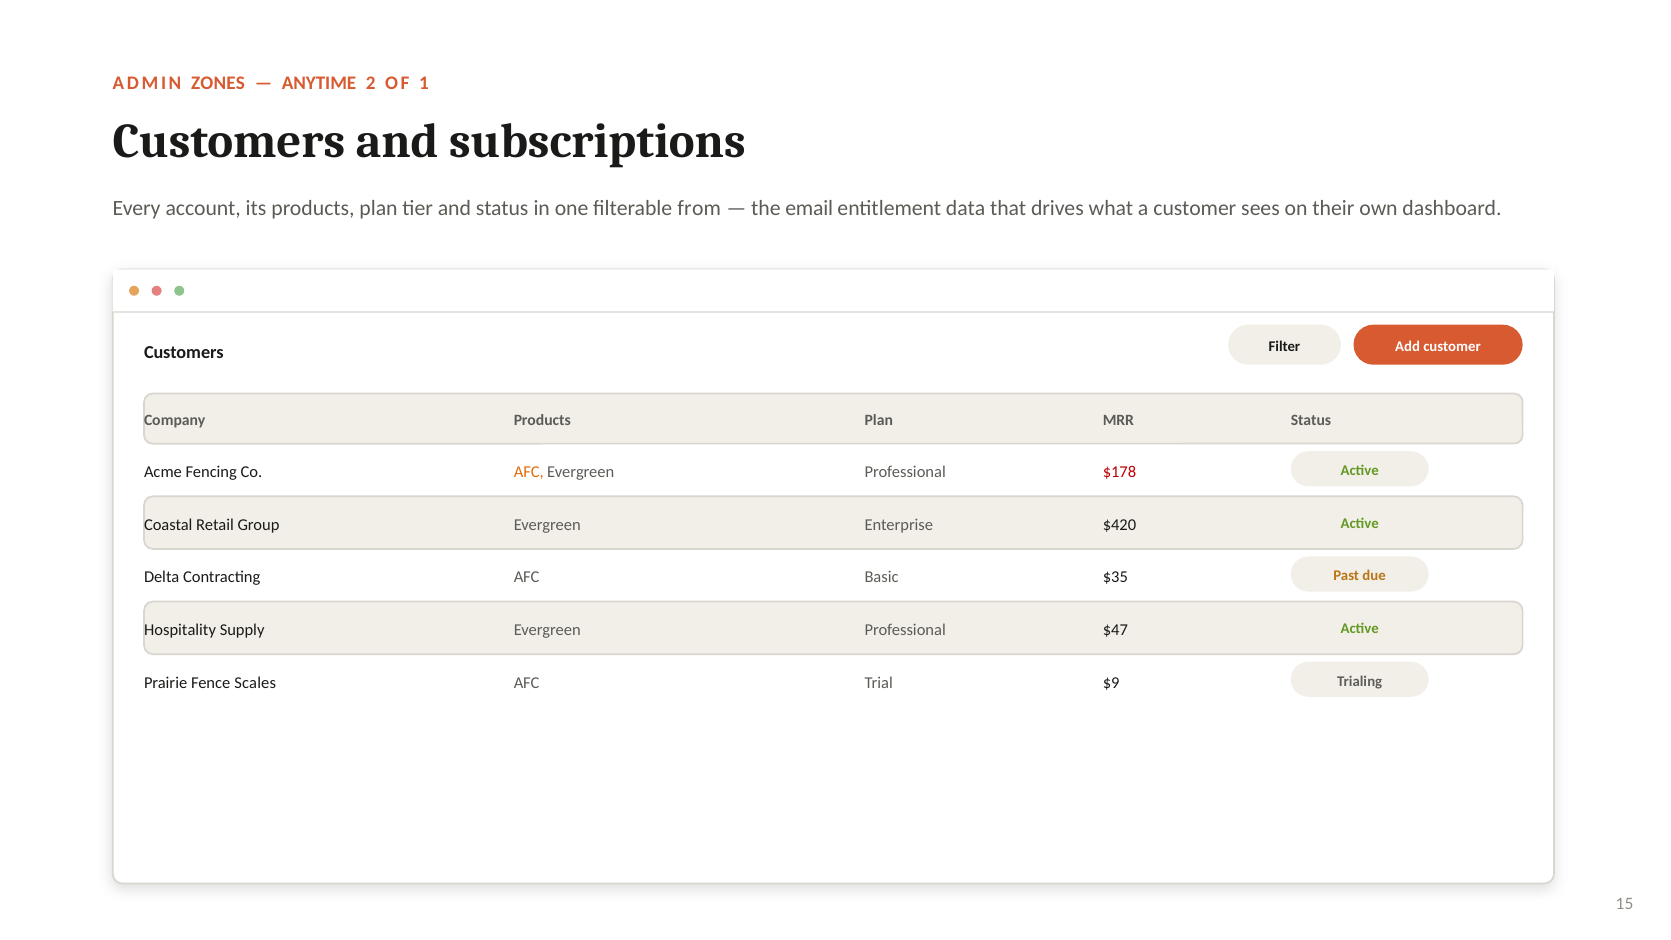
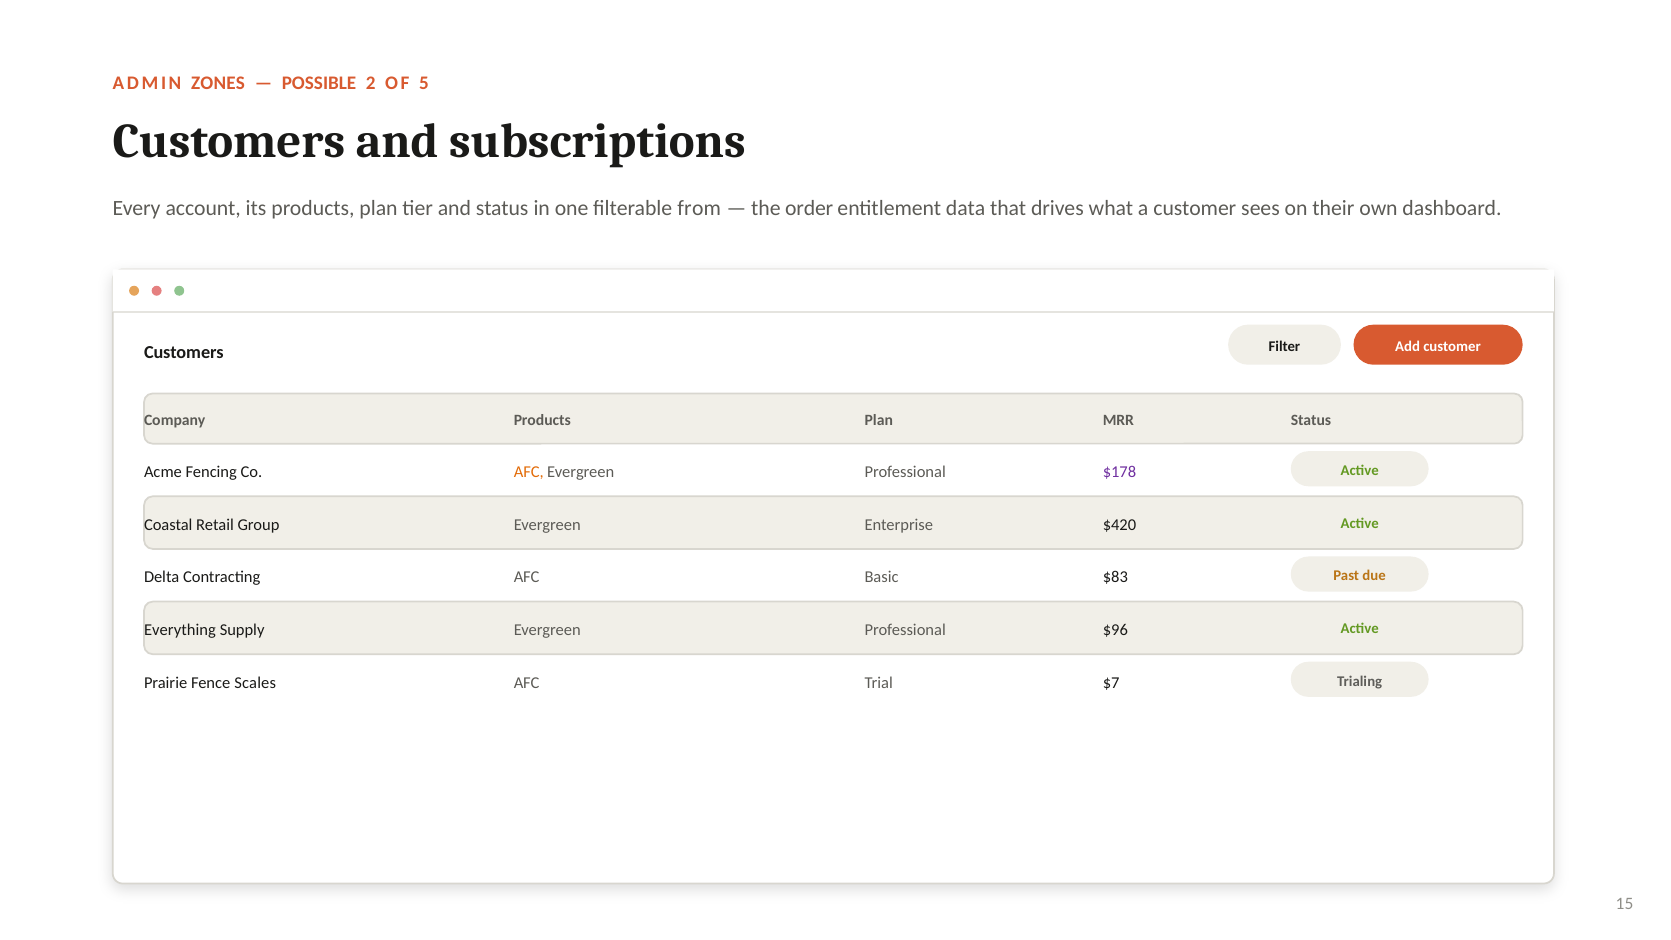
ANYTIME: ANYTIME -> POSSIBLE (319, 83)
1: 1 -> 5 (424, 83)
email: email -> order (809, 208)
$178 colour: red -> purple (1120, 472)
$35: $35 -> $83 (1115, 577)
Hospitality: Hospitality -> Everything (180, 630)
$47: $47 -> $96 (1115, 630)
$9: $9 -> $7 (1111, 683)
